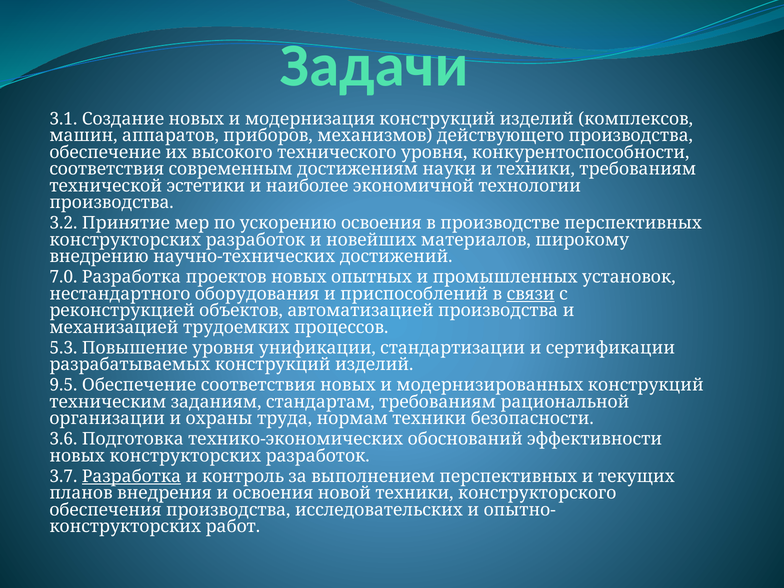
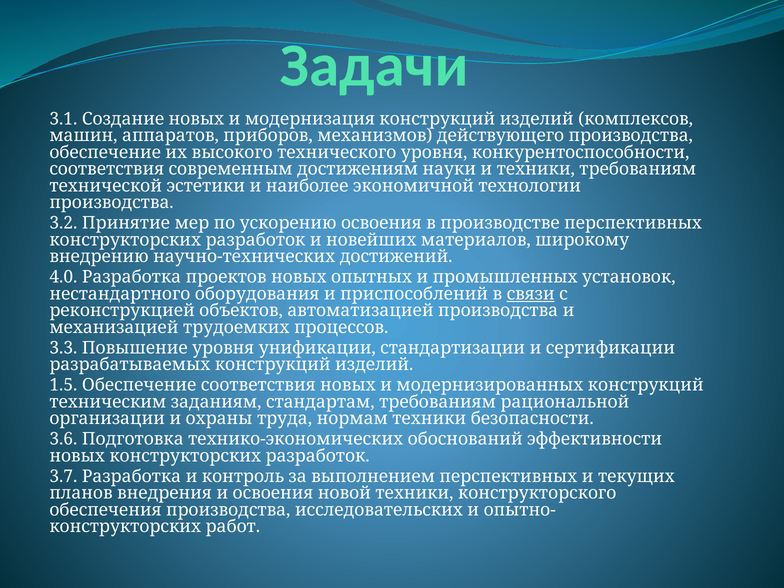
7.0: 7.0 -> 4.0 (63, 277)
5.3: 5.3 -> 3.3 (63, 348)
9.5: 9.5 -> 1.5 (63, 385)
Разработка underline: present -> none (132, 477)
